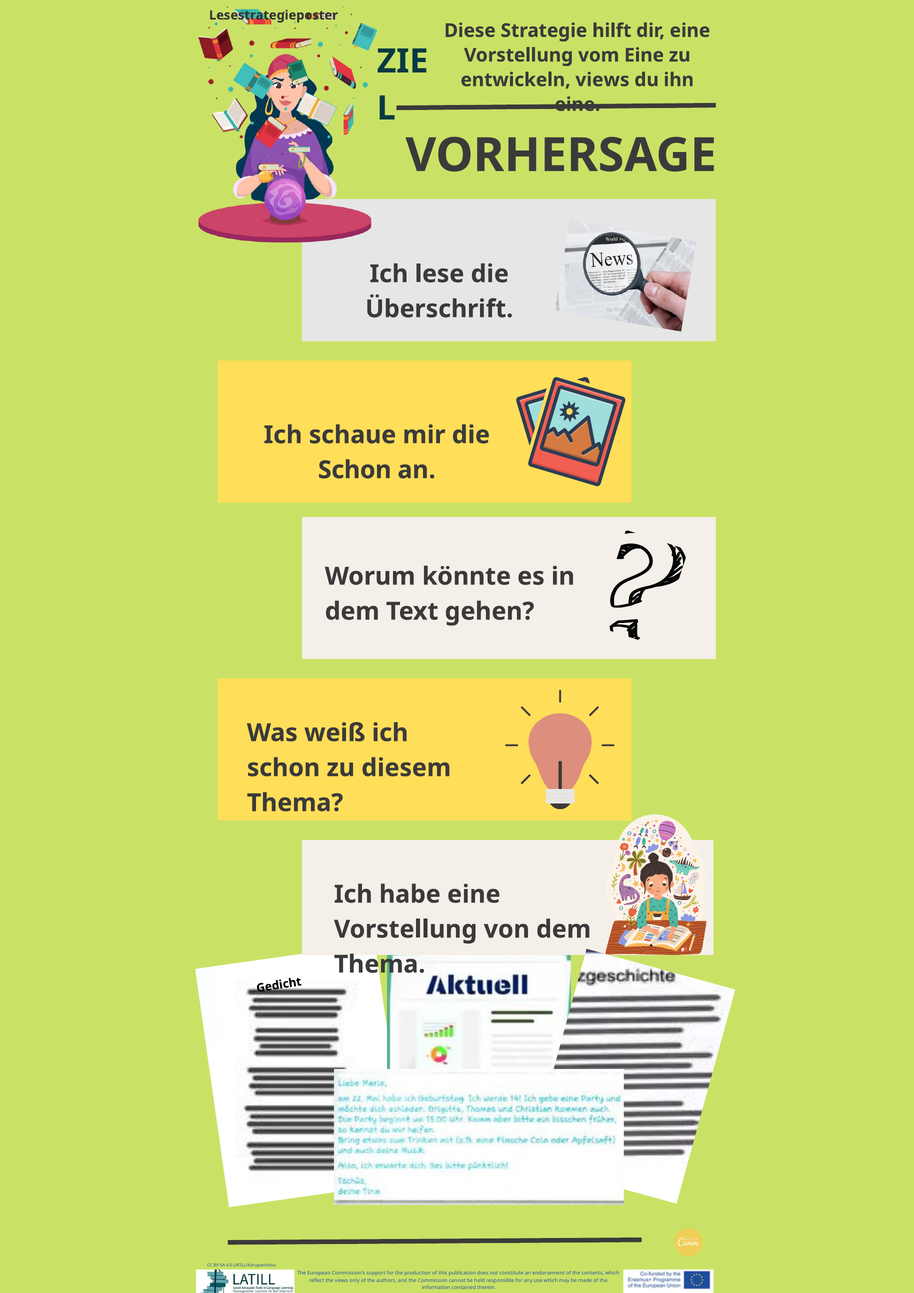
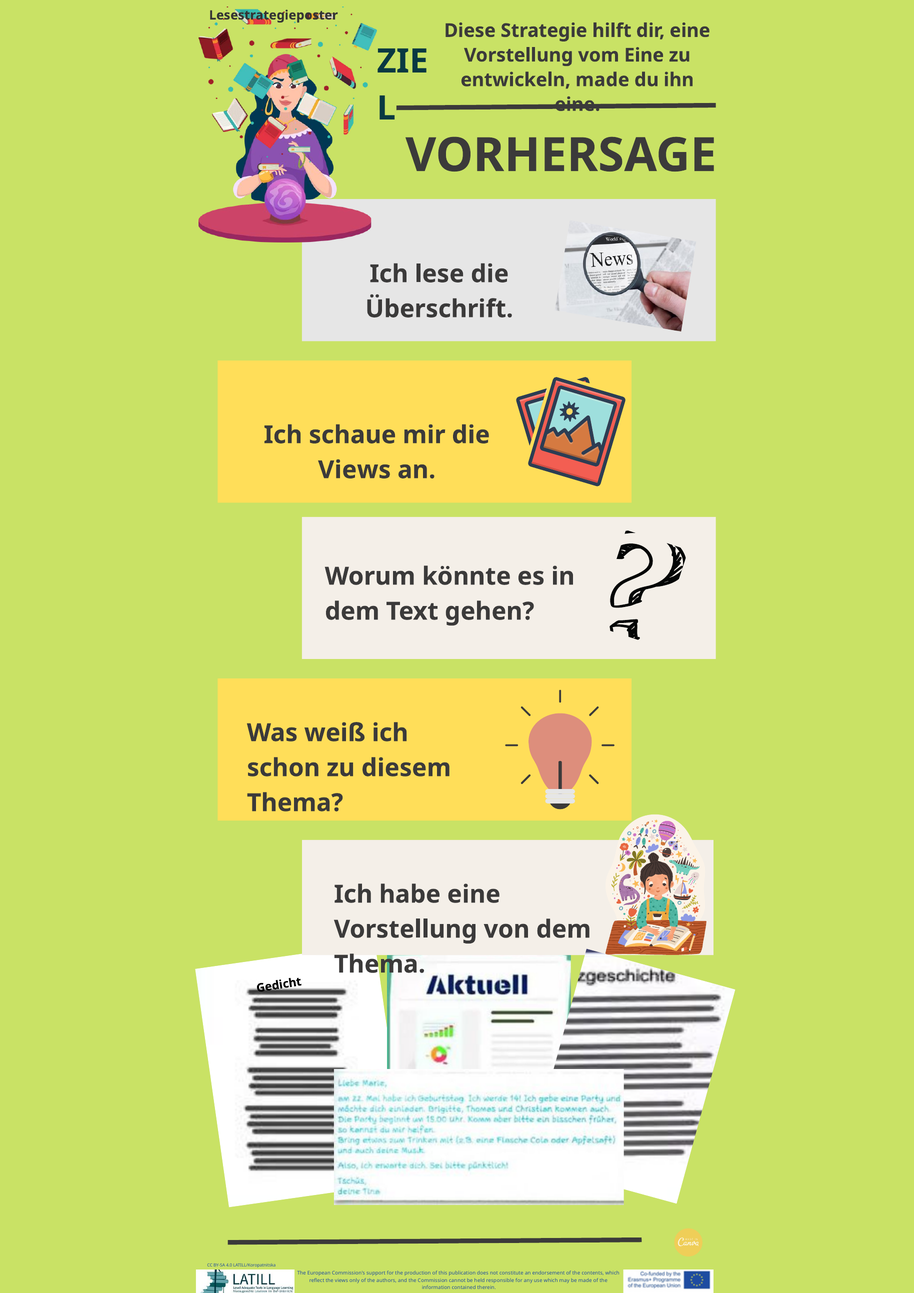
entwickeln views: views -> made (602, 80)
Schon: Schon -> Views (355, 470)
